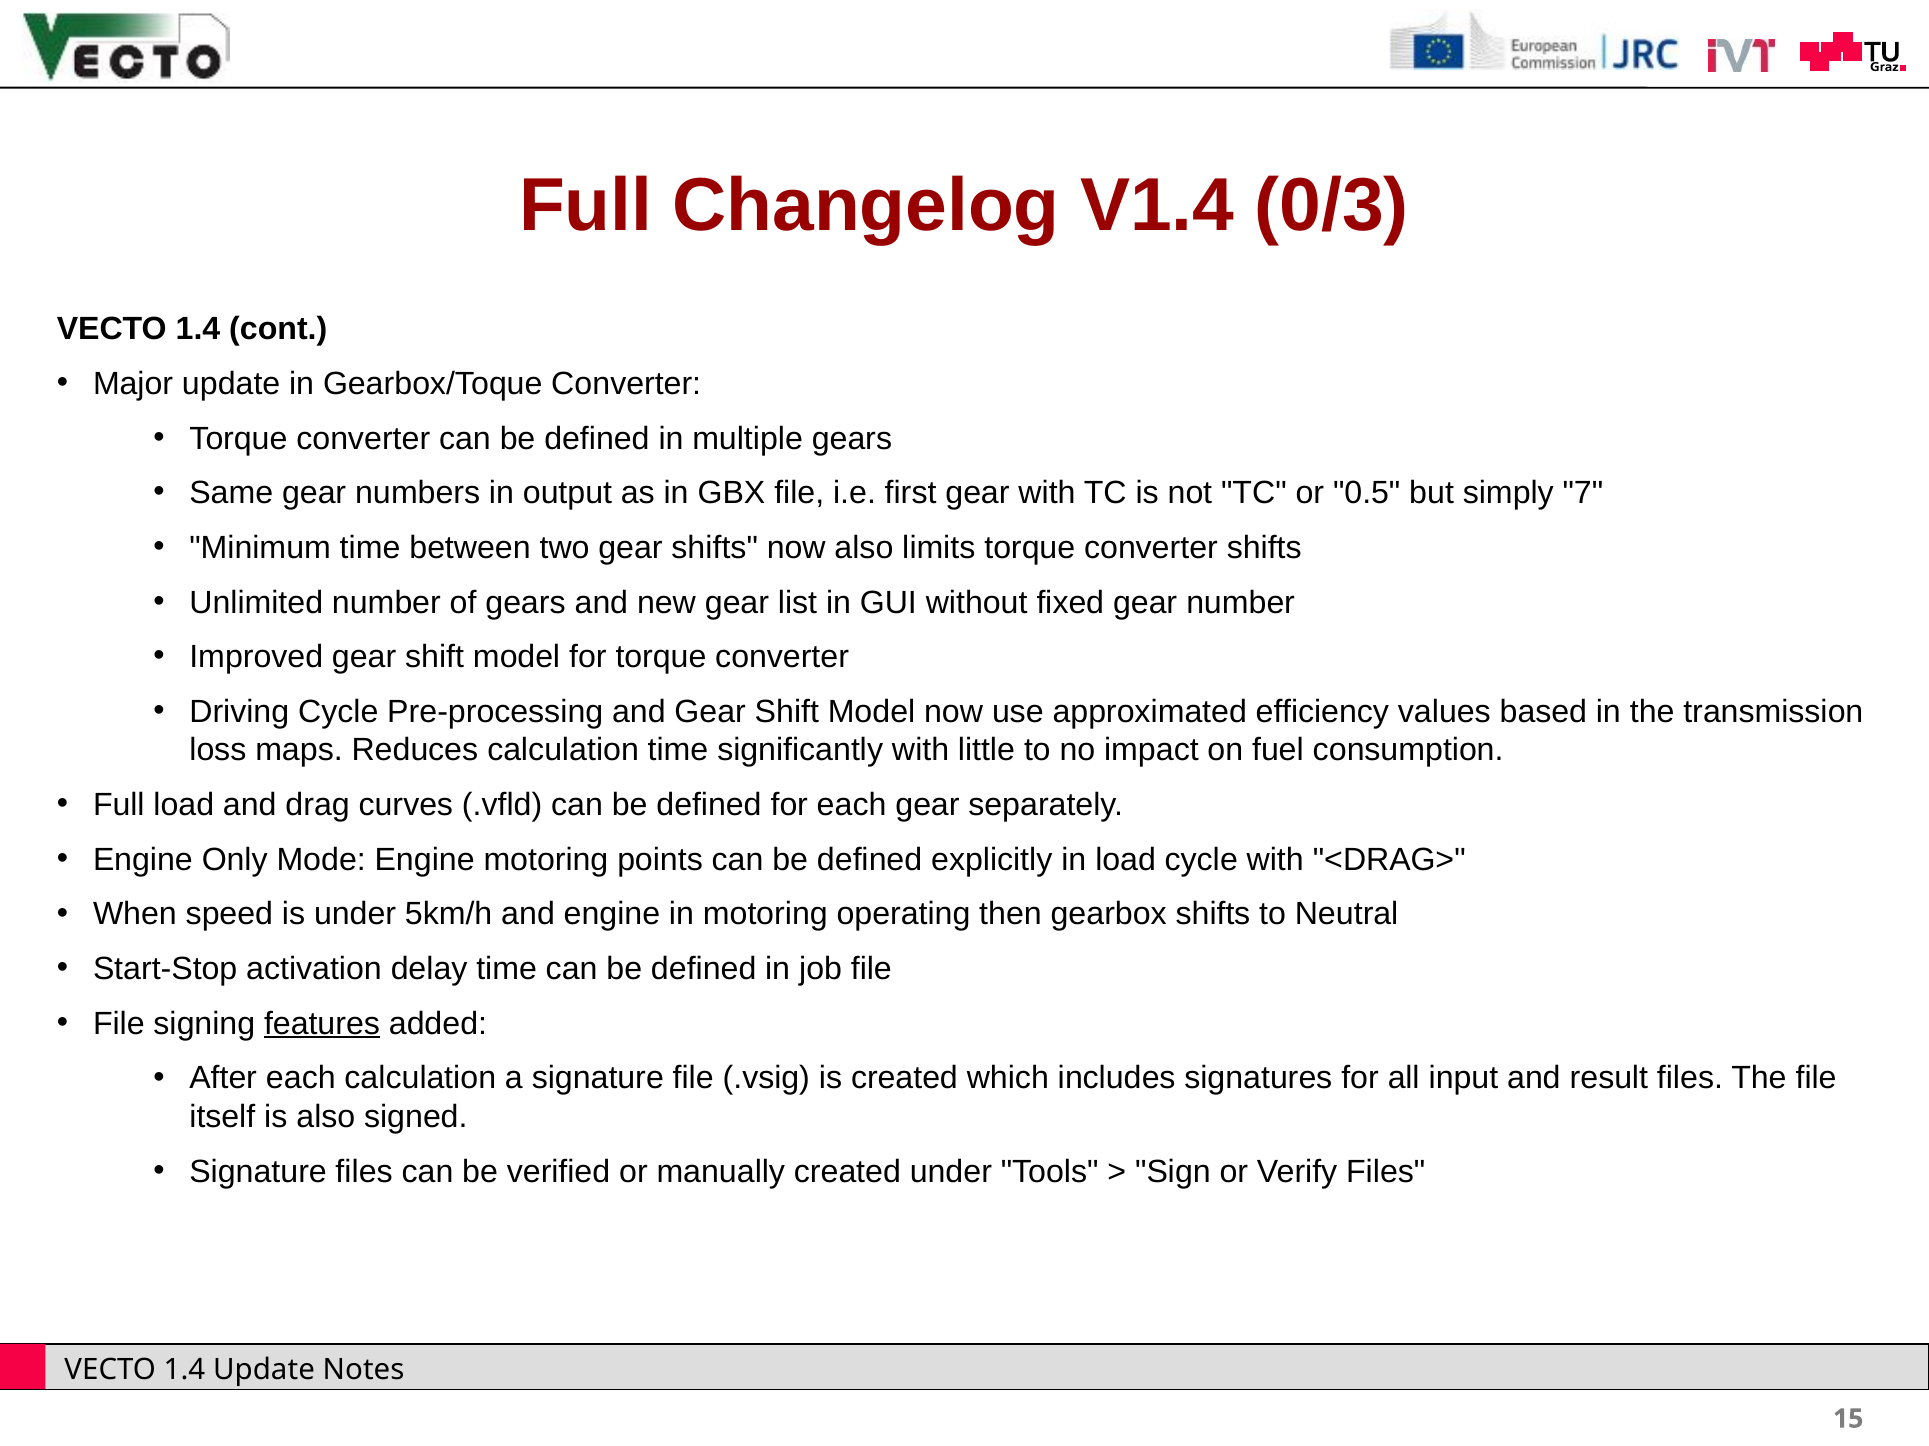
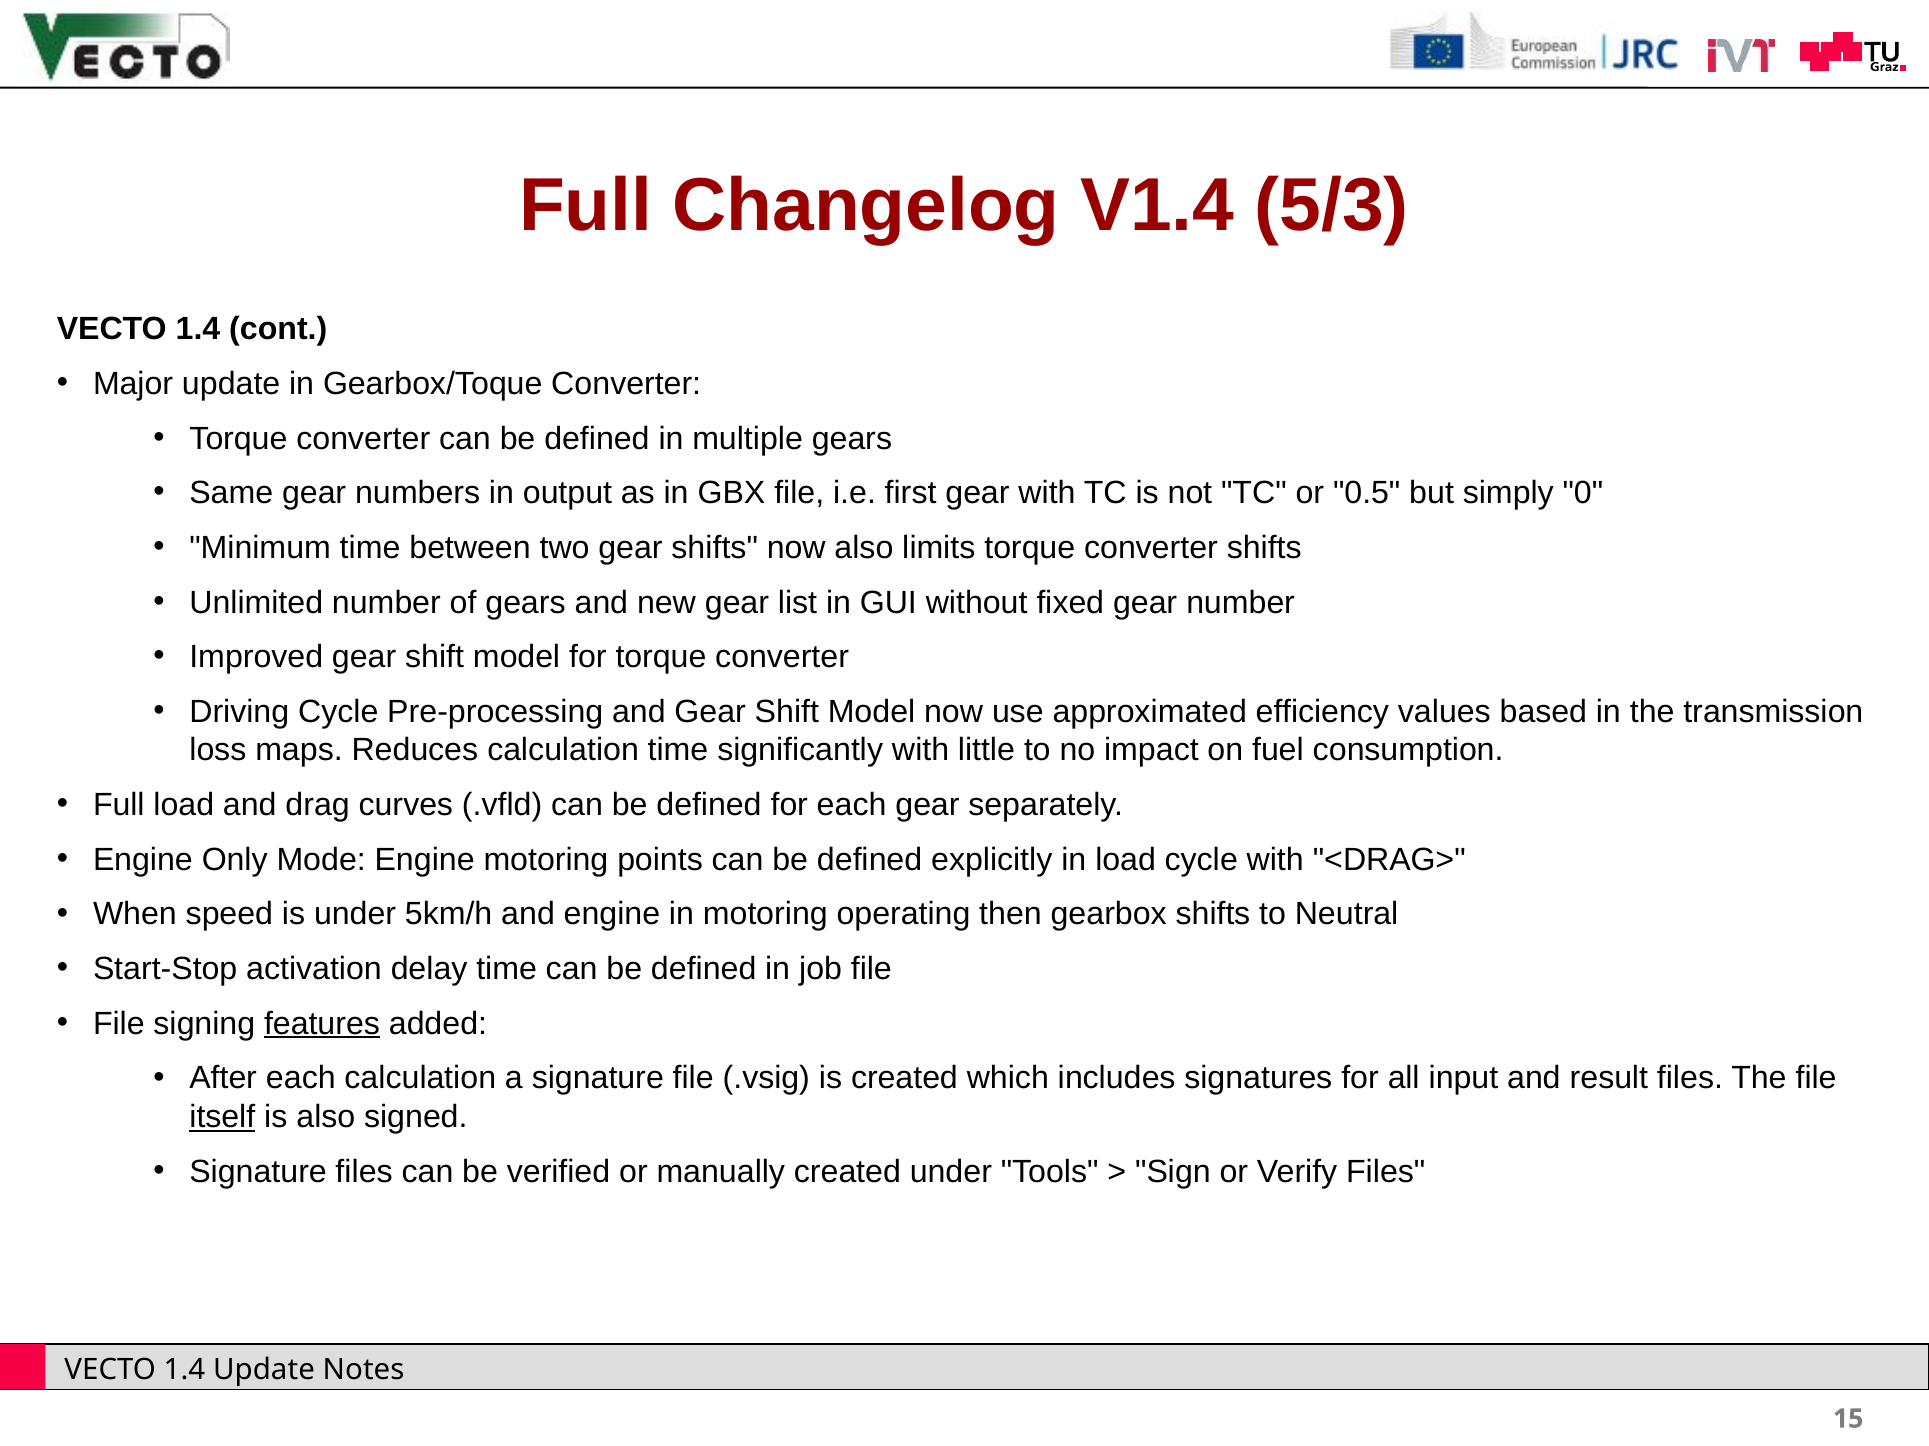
0/3: 0/3 -> 5/3 (1332, 206)
7: 7 -> 0 (1583, 493)
itself underline: none -> present (222, 1117)
